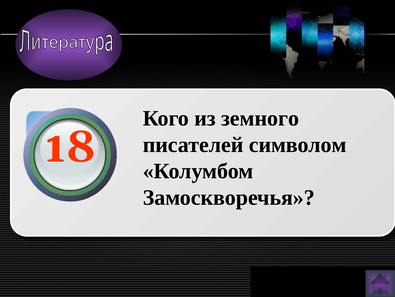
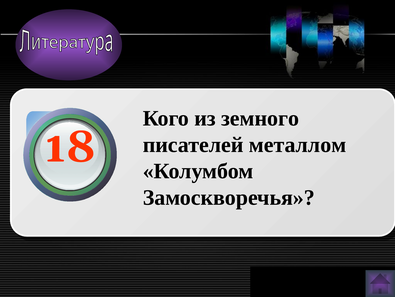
символом: символом -> металлом (298, 144)
